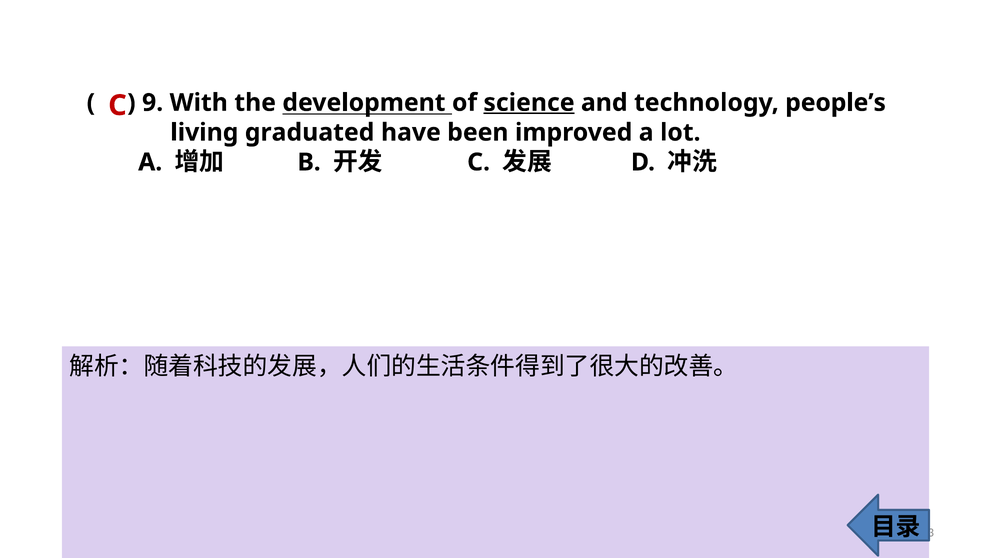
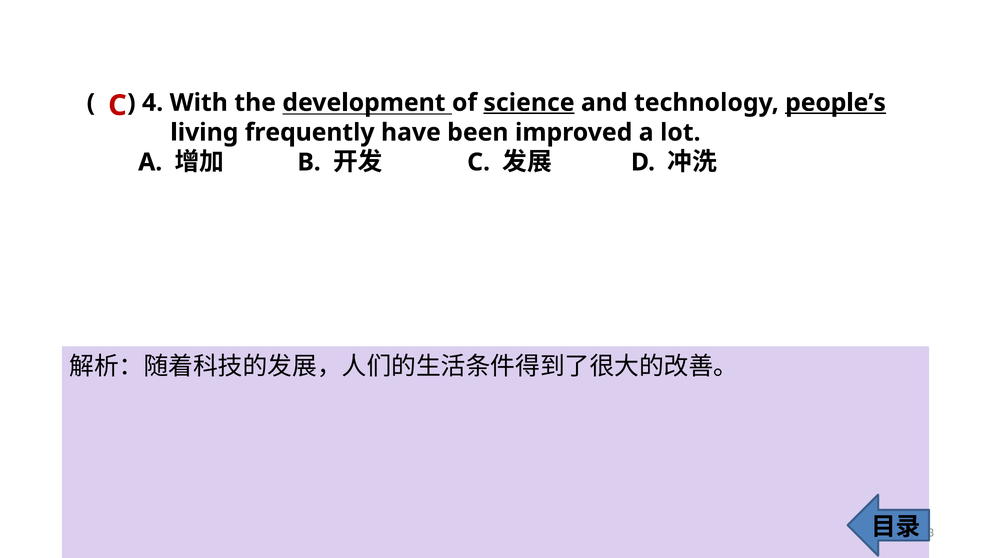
9: 9 -> 4 (153, 103)
people’s underline: none -> present (836, 103)
graduated: graduated -> frequently (310, 132)
